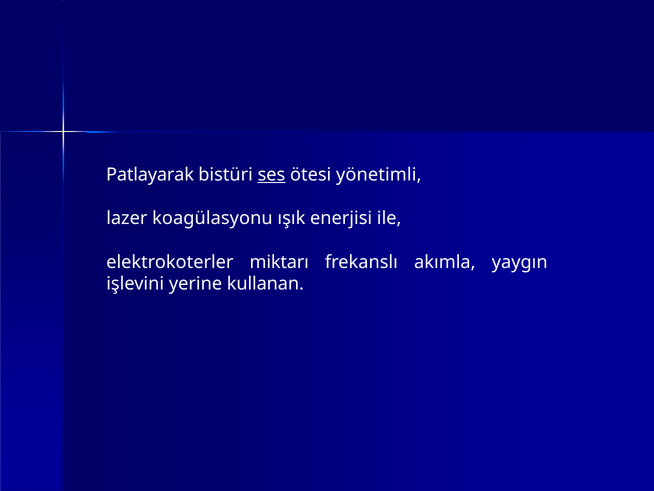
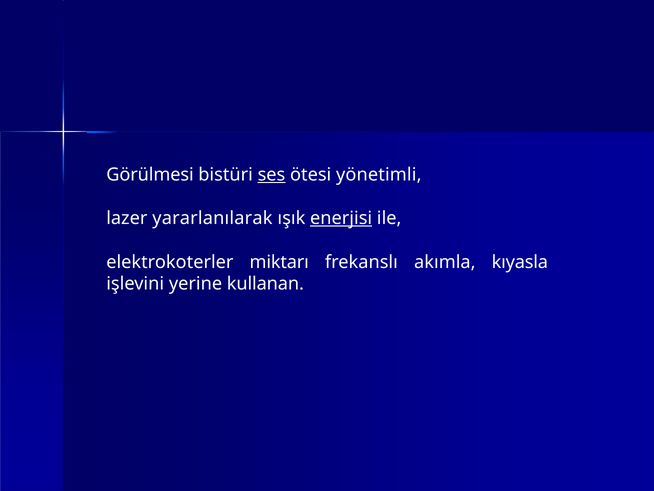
Patlayarak: Patlayarak -> Görülmesi (150, 174)
koagülasyonu: koagülasyonu -> yararlanılarak (212, 218)
enerjisi underline: none -> present (341, 218)
yaygın: yaygın -> kıyasla (520, 262)
